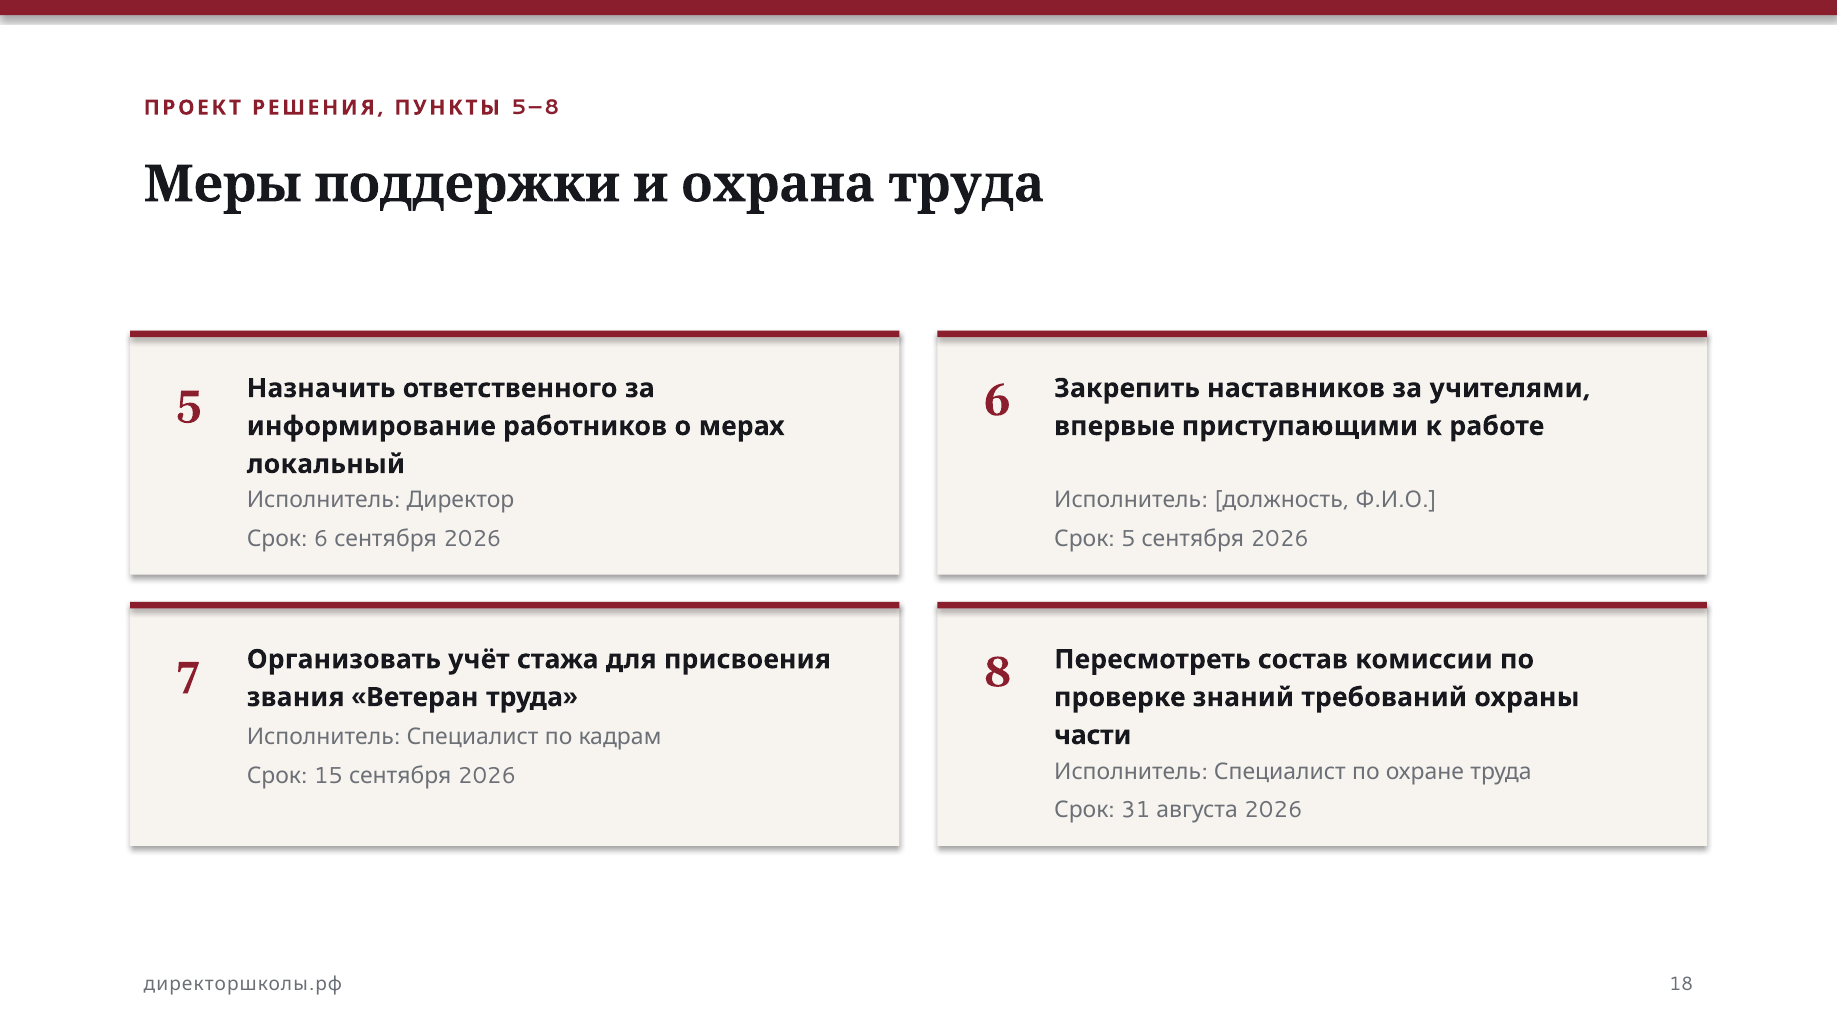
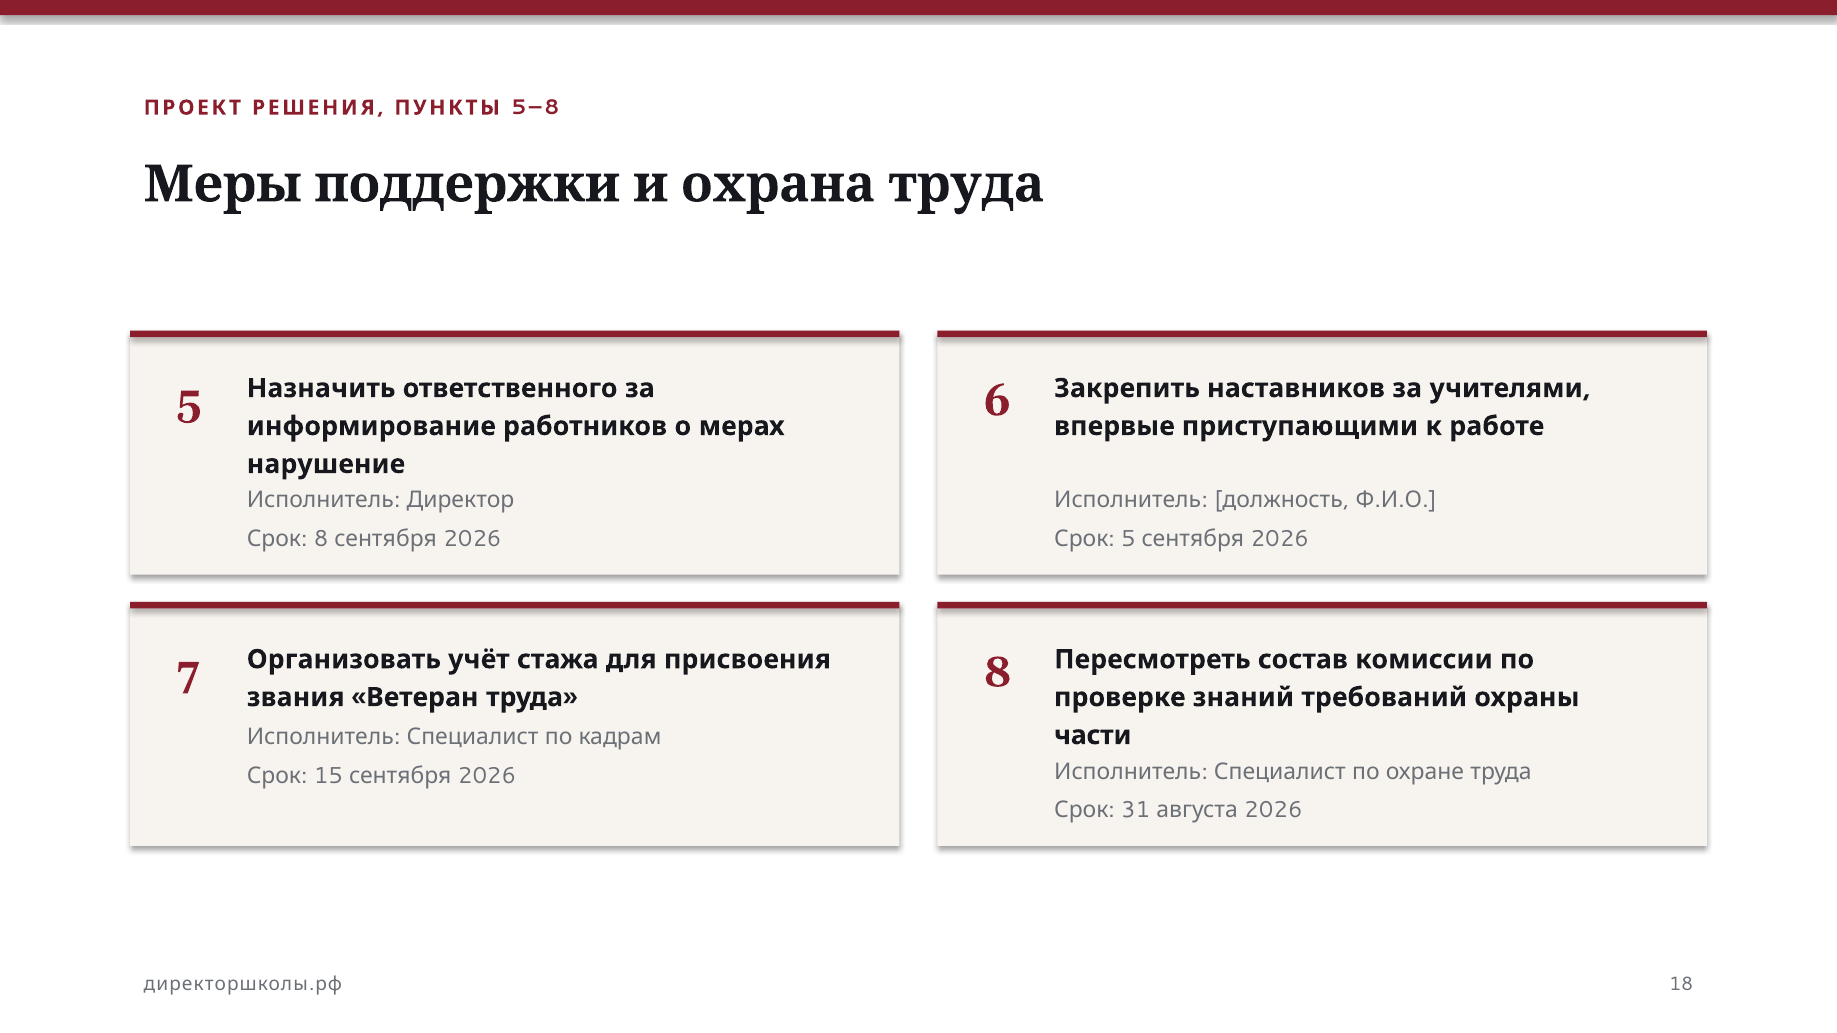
локальный: локальный -> нарушение (326, 464)
6: 6 -> 8 (321, 539)
